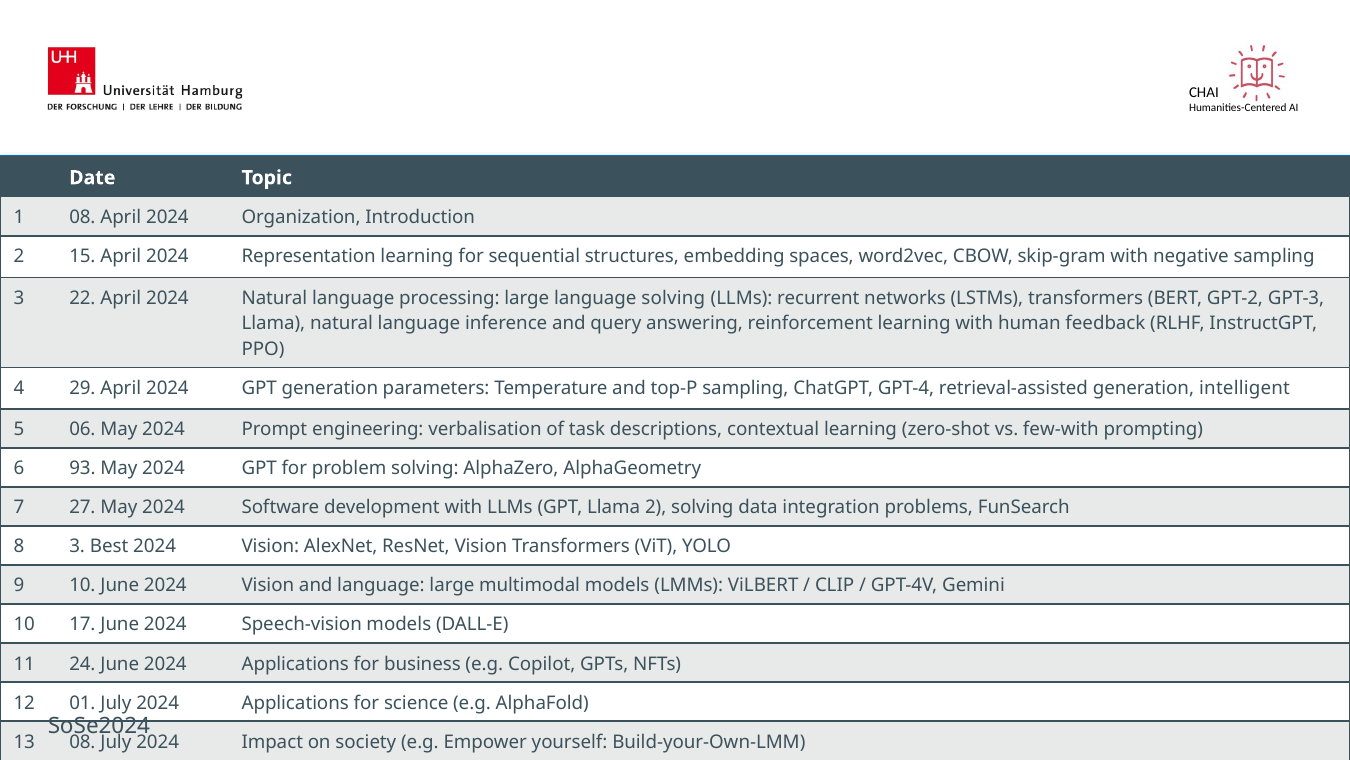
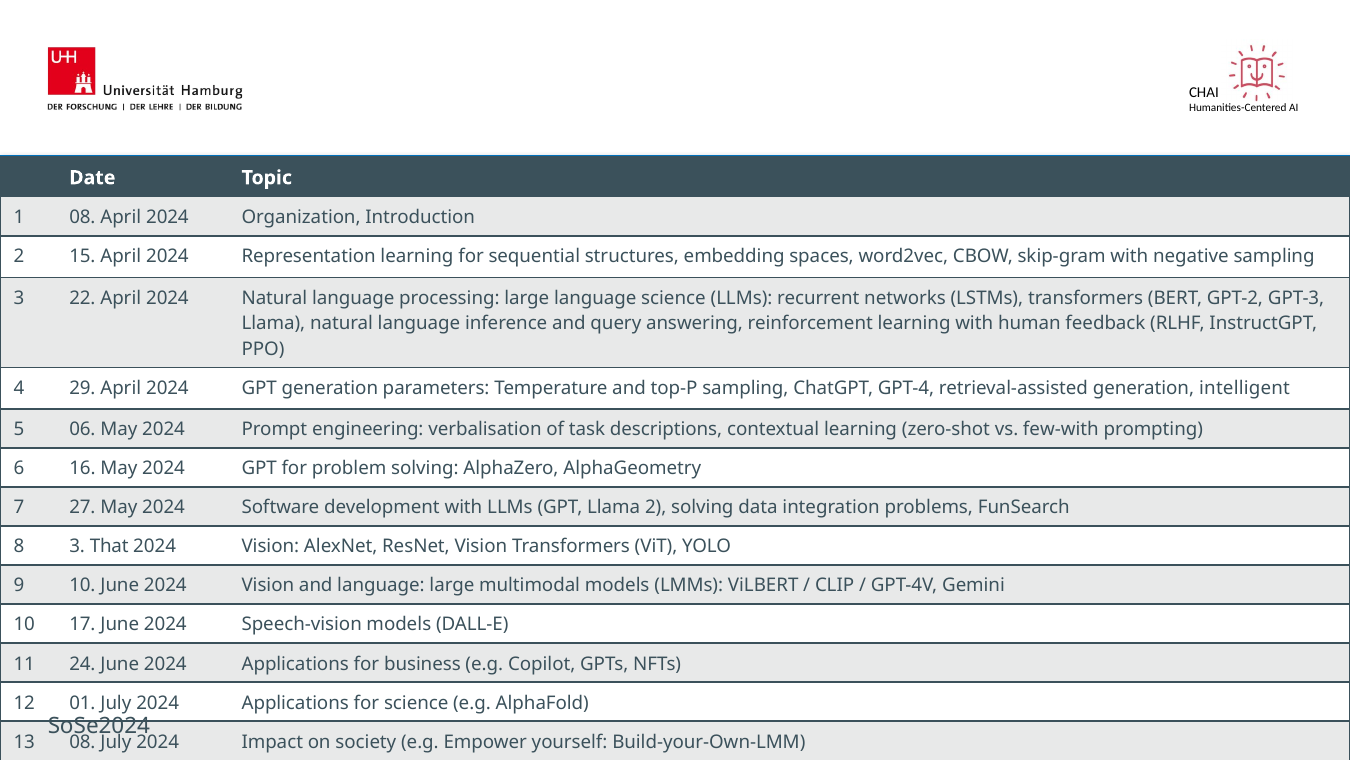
language solving: solving -> science (673, 298)
93: 93 -> 16 (82, 468)
Best: Best -> That (109, 546)
